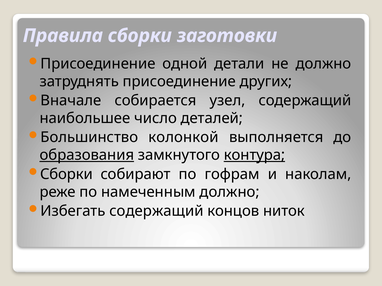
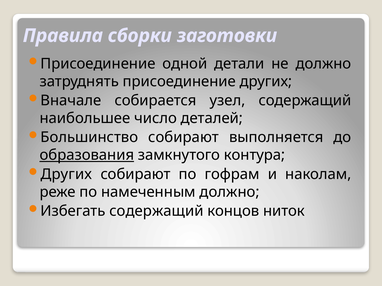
Большинство колонкой: колонкой -> собирают (184, 138)
контура underline: present -> none (254, 155)
Сборки: Сборки -> Других (66, 174)
